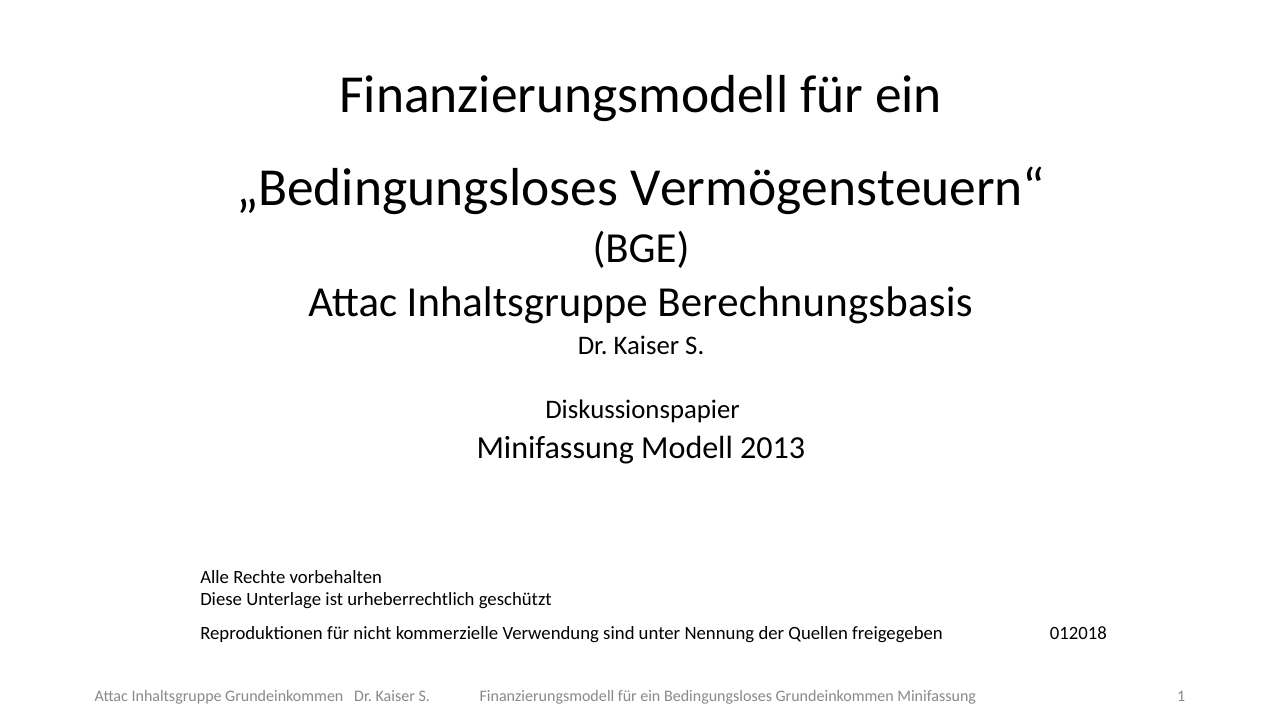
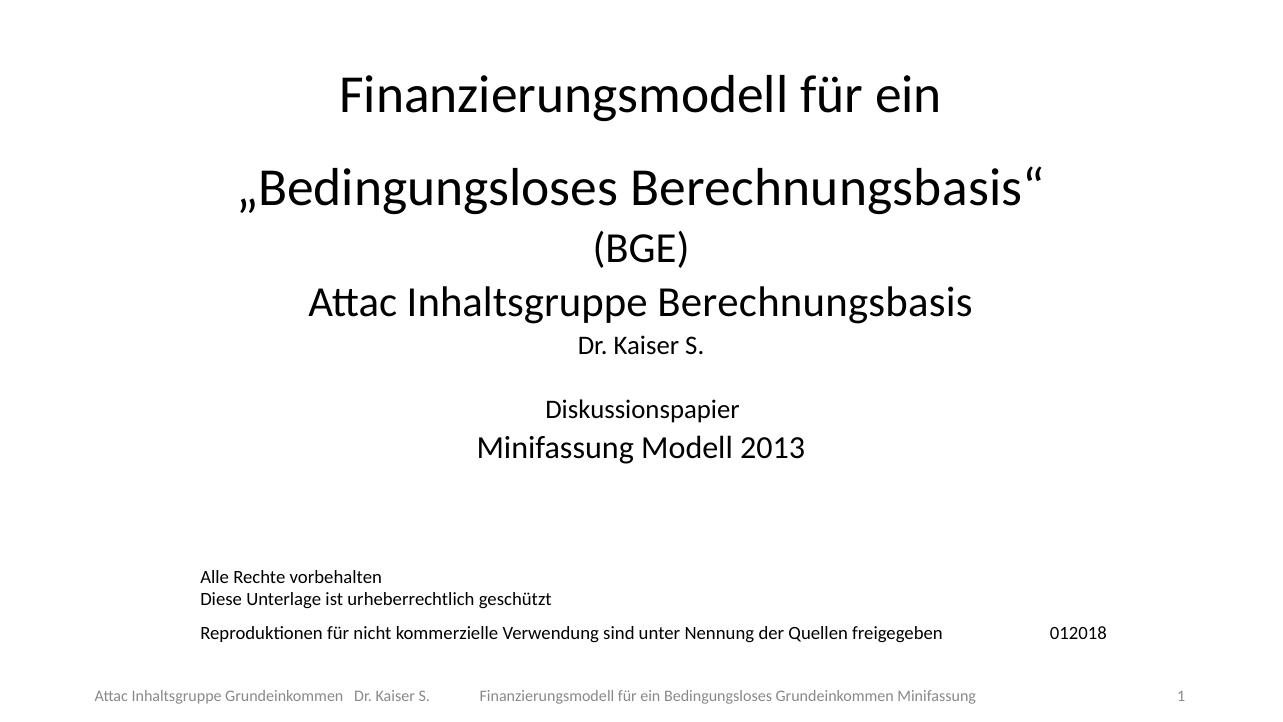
Vermögensteuern“: Vermögensteuern“ -> Berechnungsbasis“ (838, 187)
